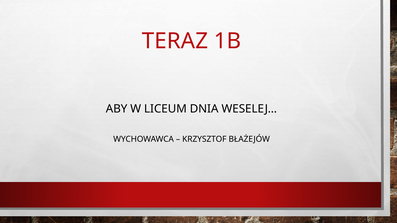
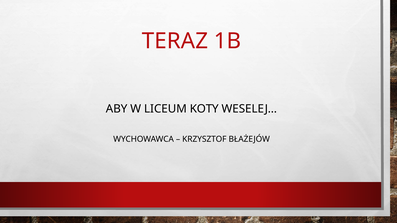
DNIA: DNIA -> KOTY (204, 109)
